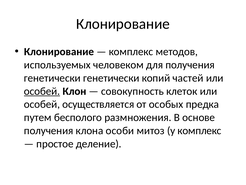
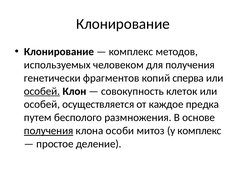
генетически генетически: генетически -> фрагментов (111, 78)
частей: частей -> сперва (188, 78)
особых: особых -> каждое (166, 104)
получения underline: none -> present (49, 130)
